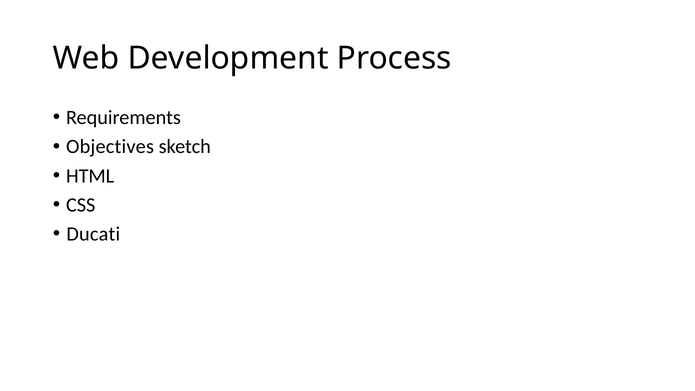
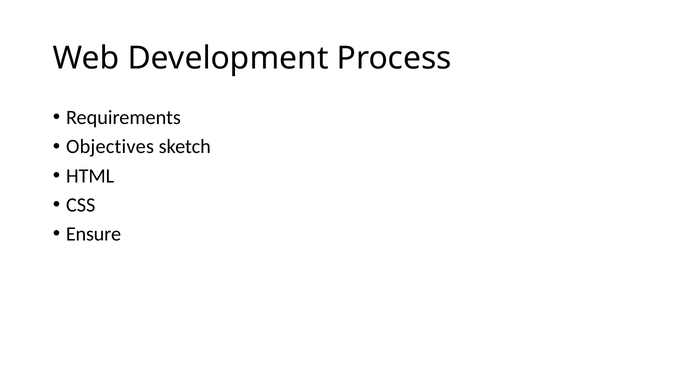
Ducati: Ducati -> Ensure (93, 234)
